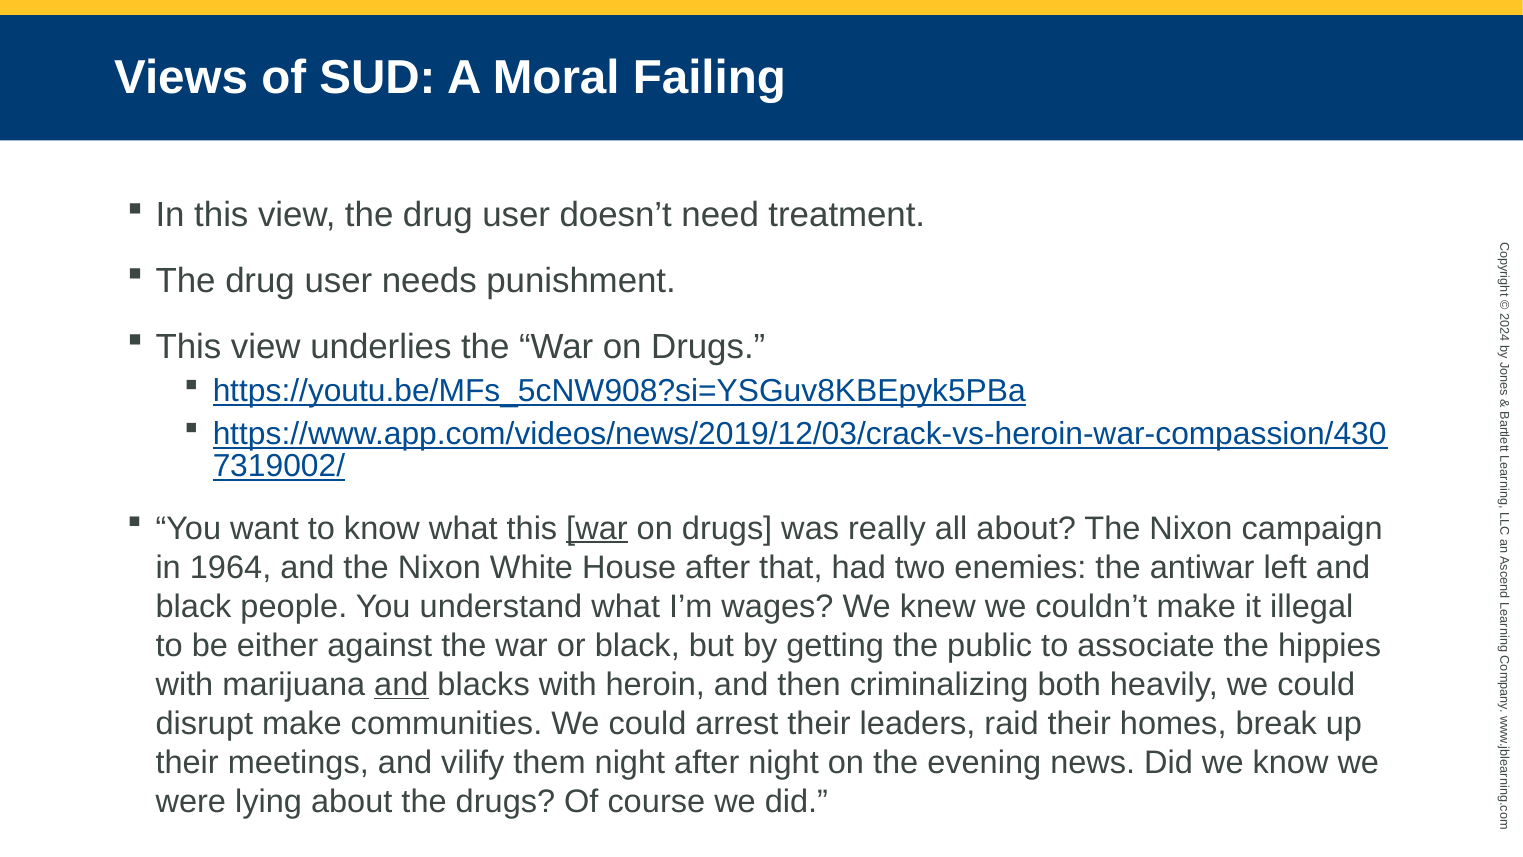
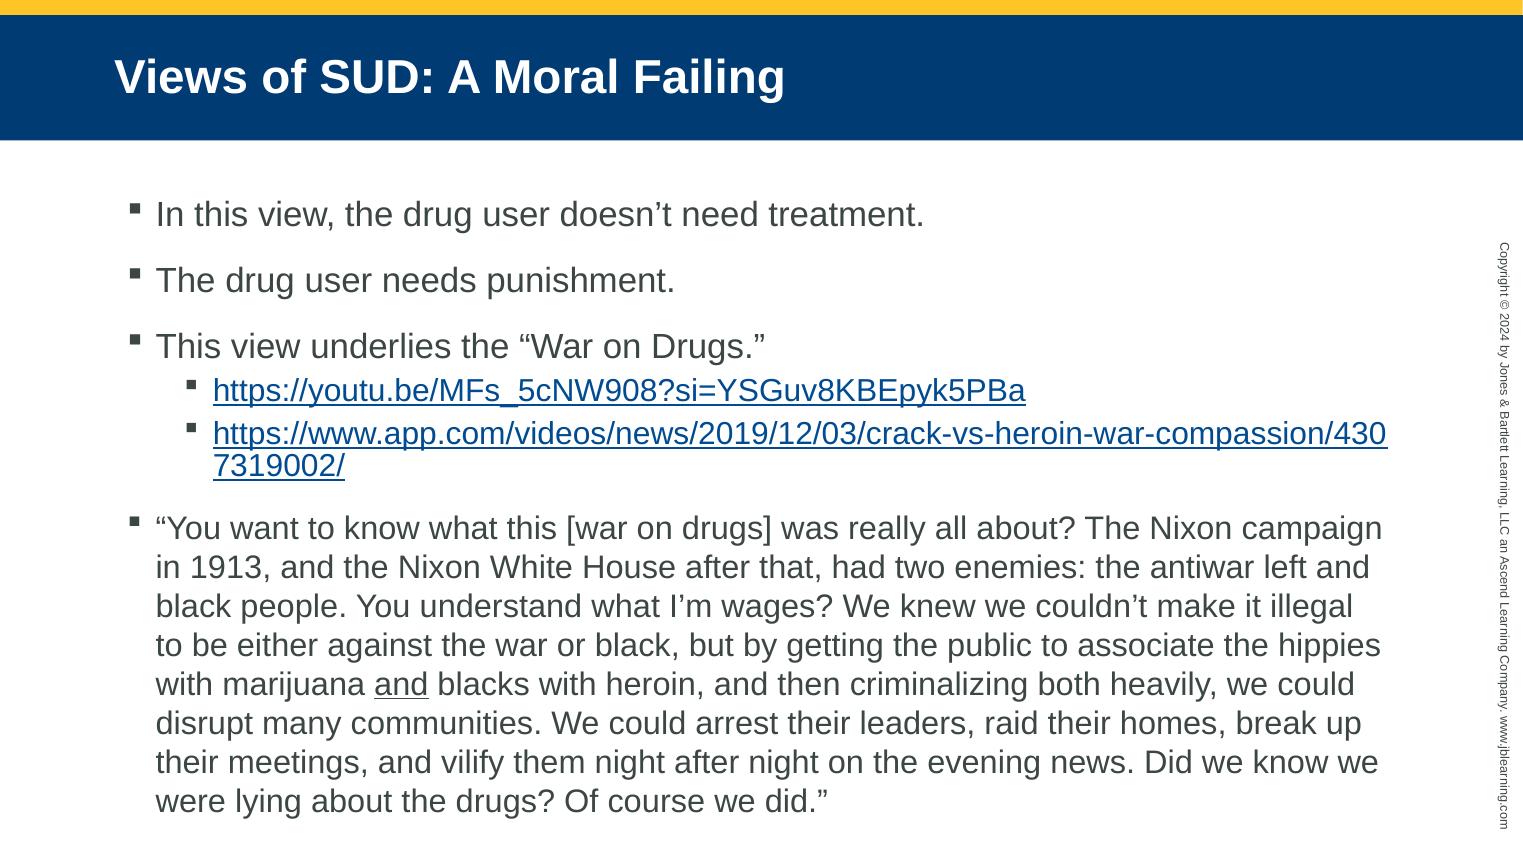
war underline: present -> none (597, 528)
1964: 1964 -> 1913 (231, 567)
disrupt make: make -> many (302, 723)
